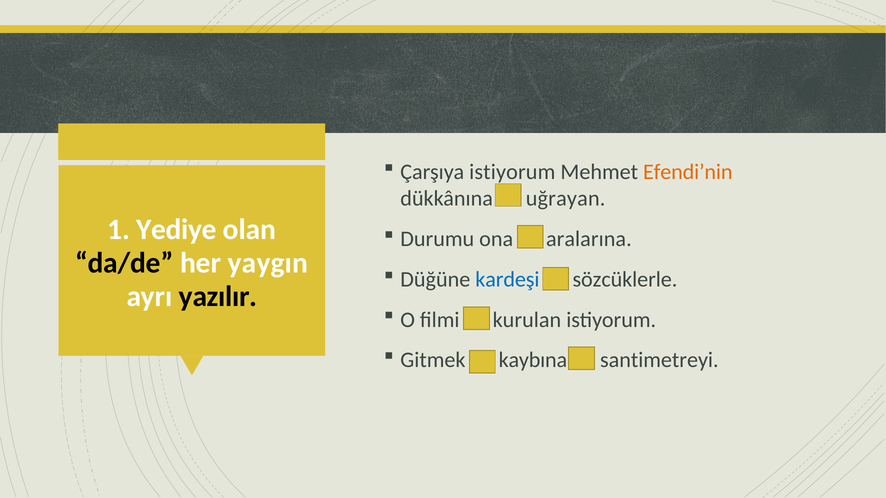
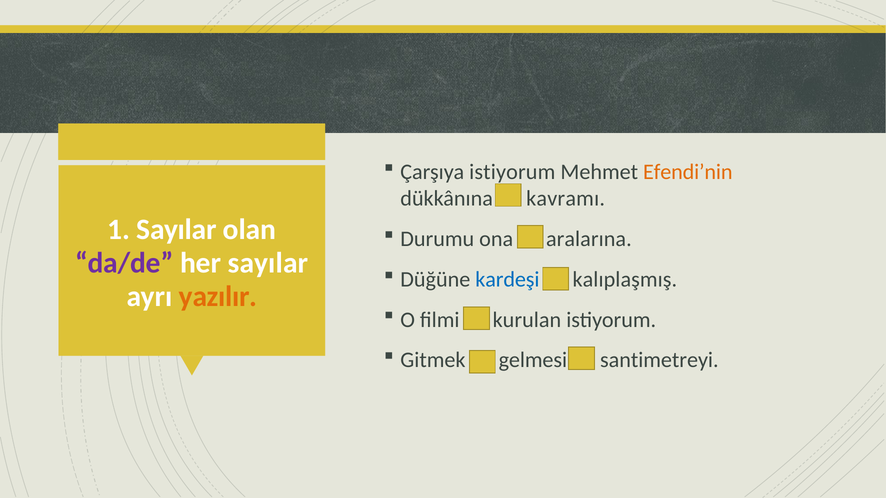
uğrayan: uğrayan -> kavramı (566, 199)
1 Yediye: Yediye -> Sayılar (176, 230)
da/de colour: black -> purple (124, 263)
her yaygın: yaygın -> sayılar (268, 263)
sözcüklerle: sözcüklerle -> kalıplaşmış (625, 280)
yazılır colour: black -> orange (218, 297)
kaybına: kaybına -> gelmesi (533, 360)
